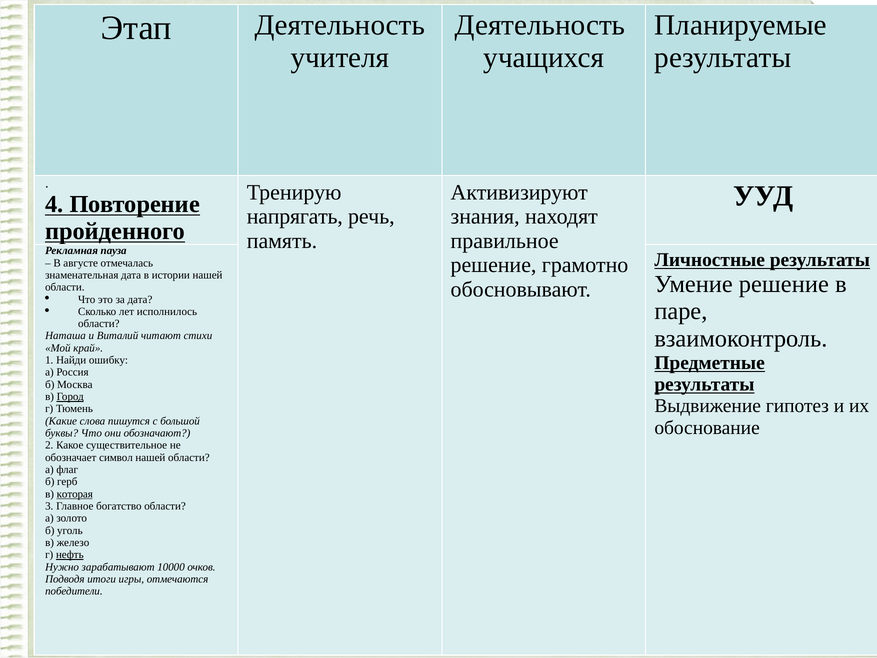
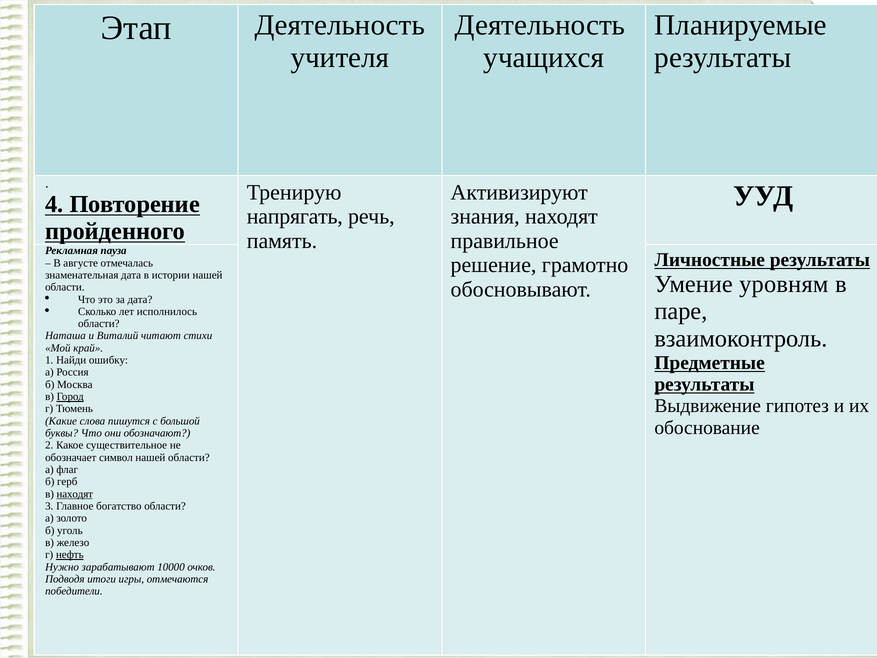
Умение решение: решение -> уровням (784, 284)
в которая: которая -> находят (75, 494)
